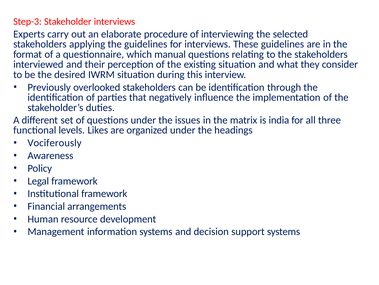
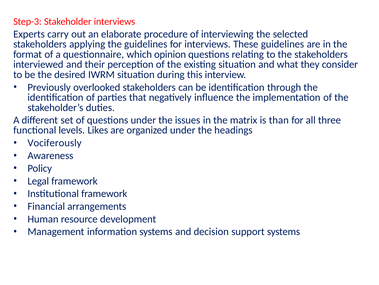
manual: manual -> opinion (170, 54)
india: india -> than (279, 120)
